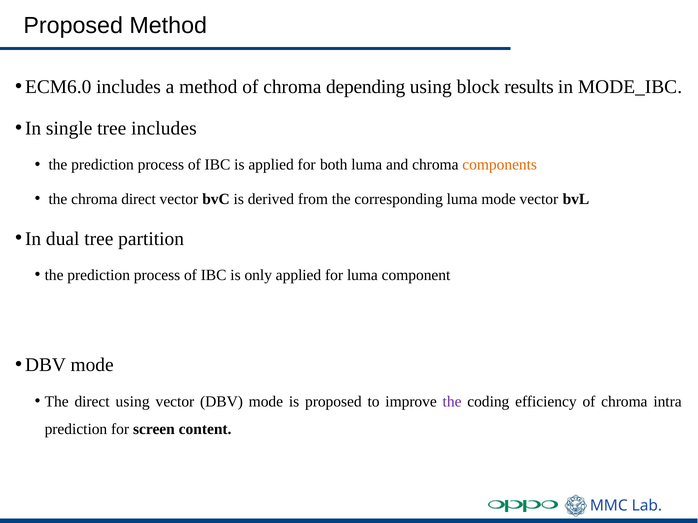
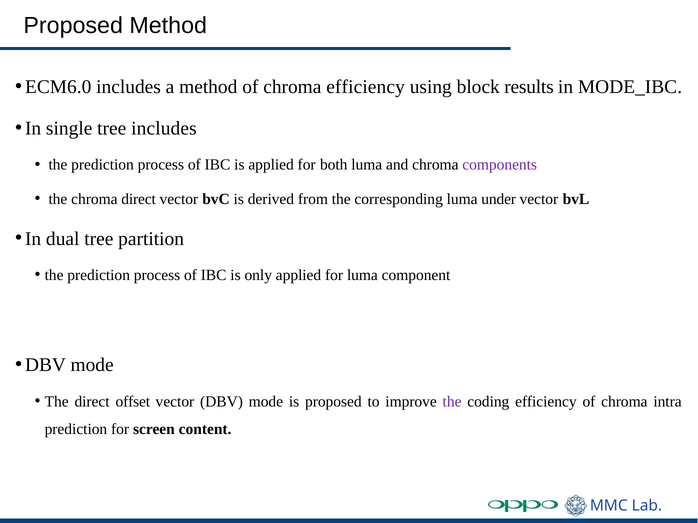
chroma depending: depending -> efficiency (366, 87)
components colour: orange -> purple (500, 165)
luma mode: mode -> under (499, 199)
direct using: using -> offset (133, 402)
